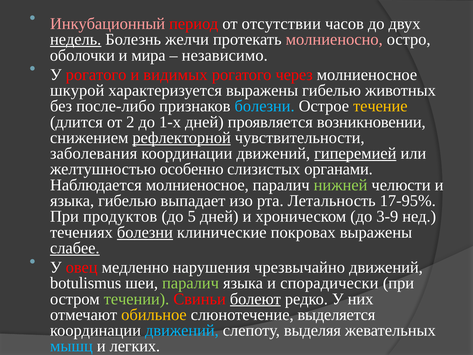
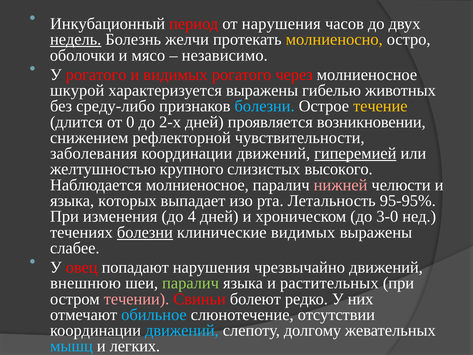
Инкубационный colour: pink -> white (108, 24)
от отсутствии: отсутствии -> нарушения (281, 24)
молниеносно colour: pink -> yellow (334, 39)
мира: мира -> мясо (148, 55)
после-либо: после-либо -> среду-либо (116, 106)
2: 2 -> 0 (130, 122)
1-х: 1-х -> 2-х (170, 122)
рефлекторной underline: present -> none (182, 138)
особенно: особенно -> крупного (192, 169)
органами: органами -> высокого (339, 169)
нижней colour: light green -> pink (341, 185)
языка гибелью: гибелью -> которых (127, 201)
17-95%: 17-95% -> 95-95% (408, 201)
продуктов: продуктов -> изменения (120, 216)
5: 5 -> 4 (192, 216)
3-9: 3-9 -> 3-0 (387, 216)
клинические покровах: покровах -> видимых (303, 232)
слабее underline: present -> none (75, 248)
медленно: медленно -> попадают (135, 267)
botulismus: botulismus -> внешнюю (86, 283)
спорадически: спорадически -> растительных (329, 283)
течении colour: light green -> pink (137, 299)
болеют underline: present -> none (255, 299)
обильное colour: yellow -> light blue (154, 314)
выделяется: выделяется -> отсутствии (336, 314)
выделяя: выделяя -> долгому (312, 330)
